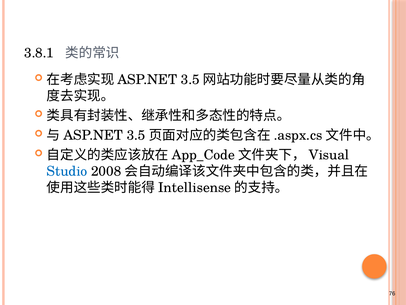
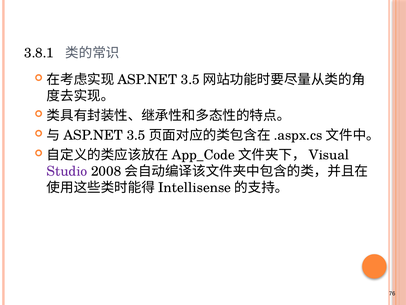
Studio colour: blue -> purple (67, 171)
